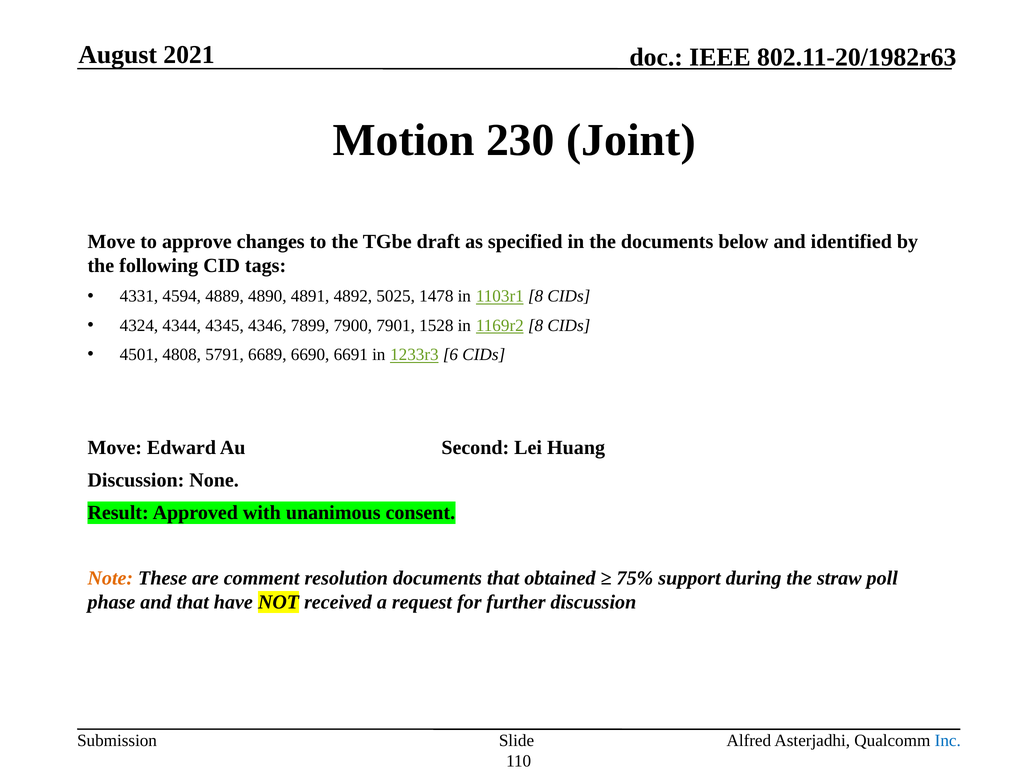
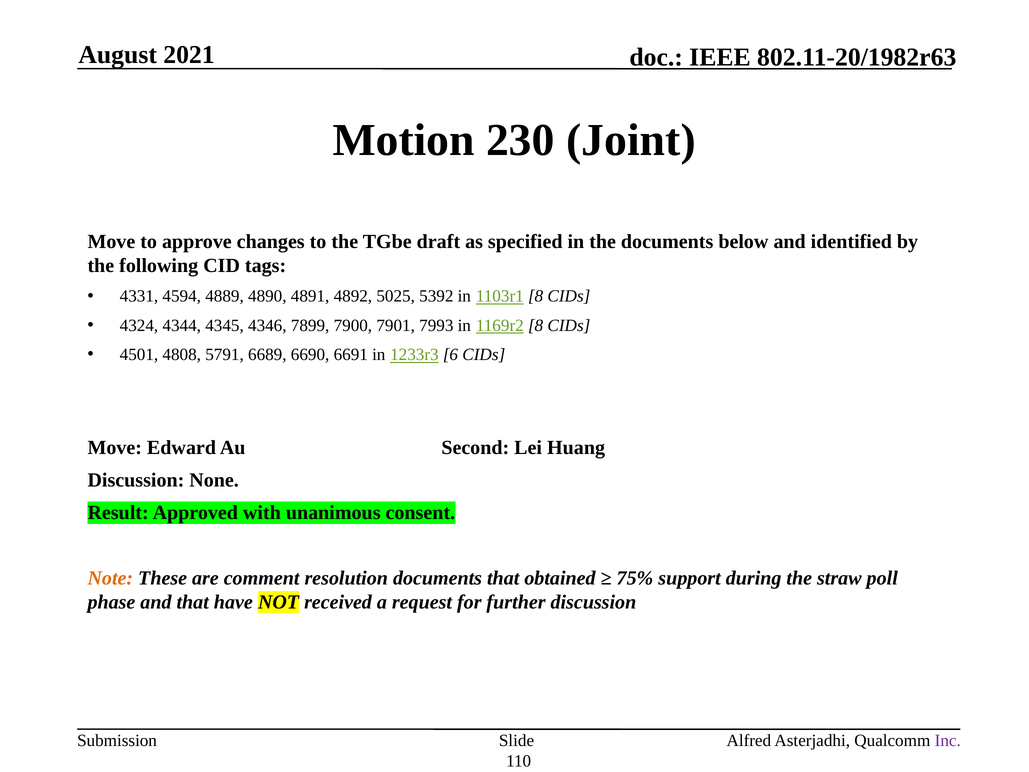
1478: 1478 -> 5392 (436, 296)
1528: 1528 -> 7993 (436, 325)
Inc colour: blue -> purple (948, 740)
